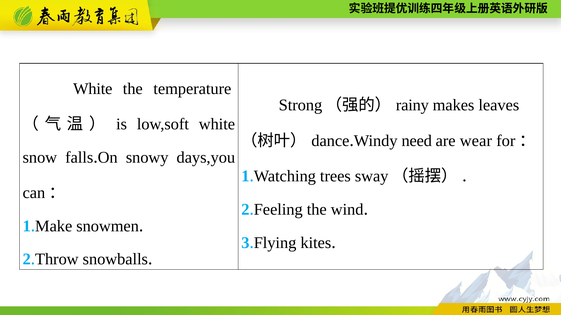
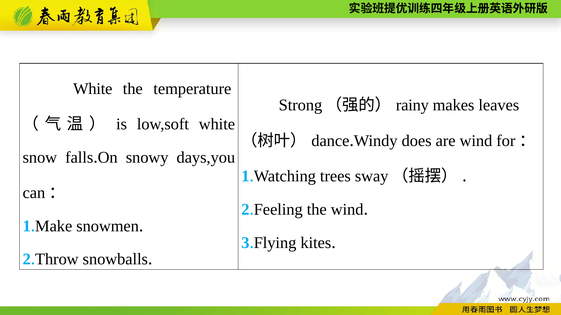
need: need -> does (417, 141)
are wear: wear -> wind (476, 141)
